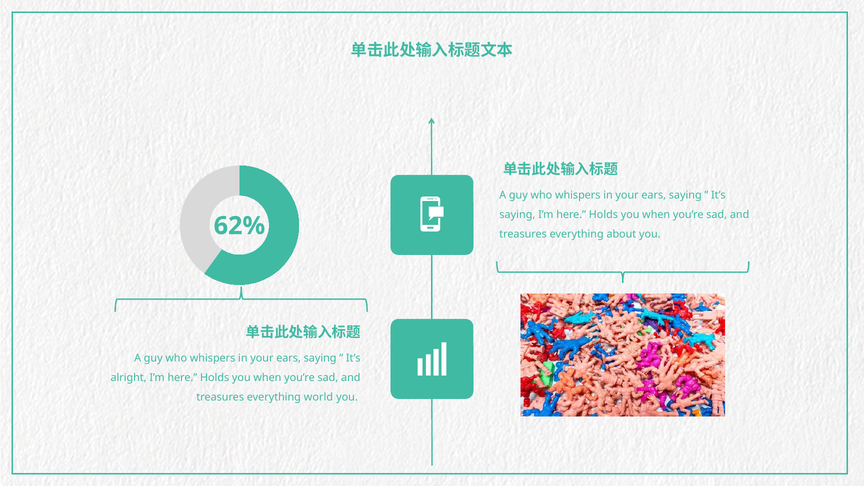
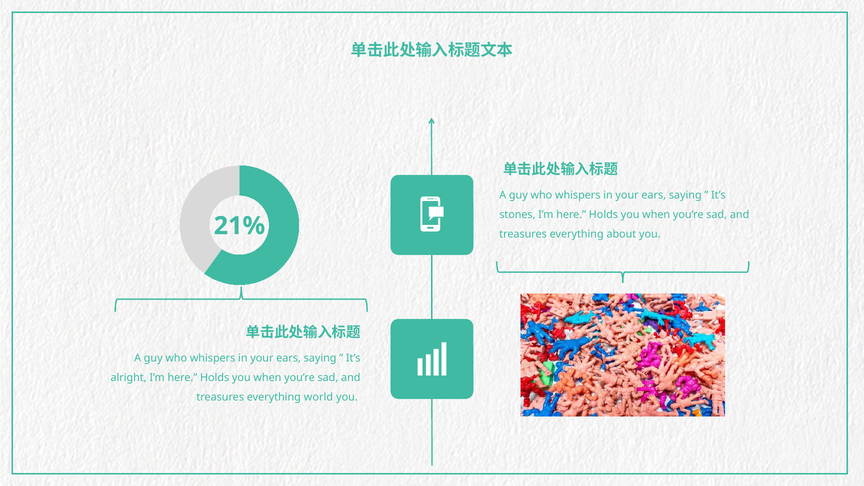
saying: saying -> stones (517, 215)
62%: 62% -> 21% (239, 226)
